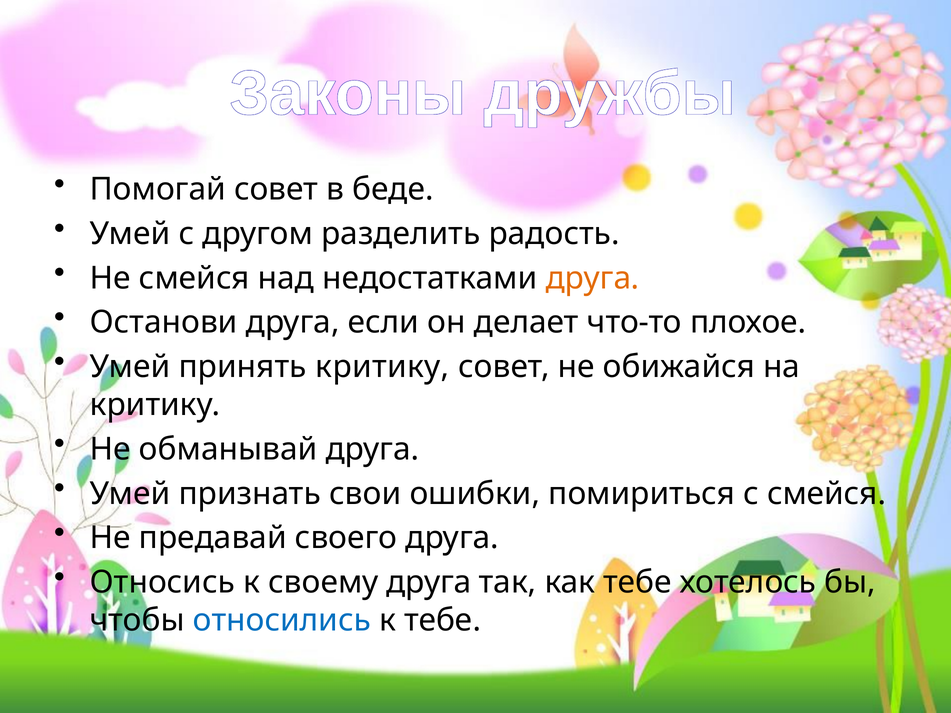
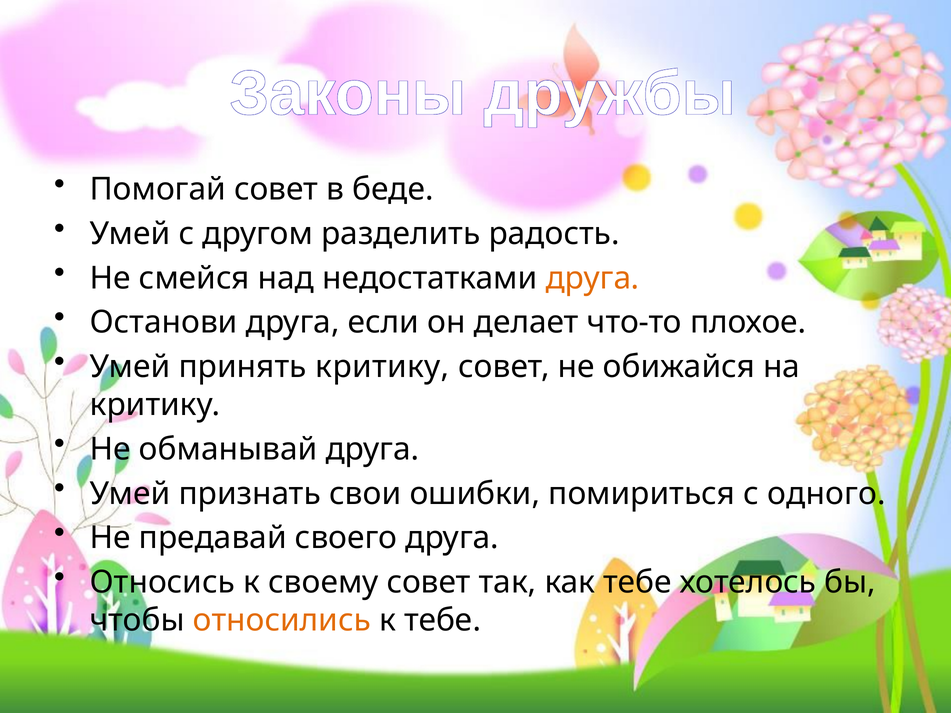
с смейся: смейся -> одного (826, 494)
своему друга: друга -> совет (429, 582)
относились colour: blue -> orange (282, 620)
